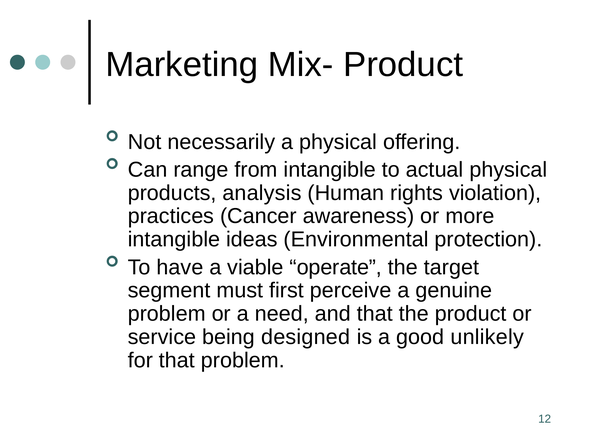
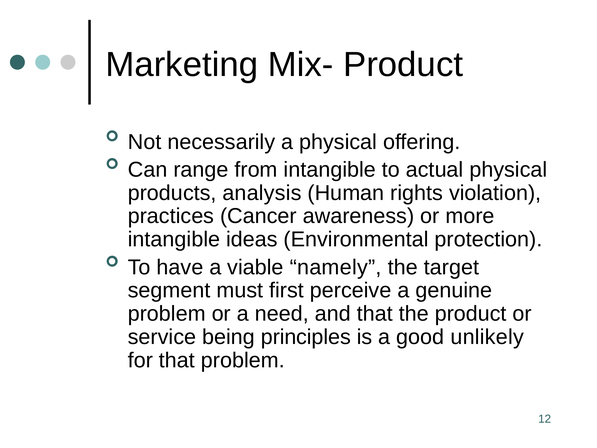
operate: operate -> namely (336, 267)
designed: designed -> principles (306, 337)
